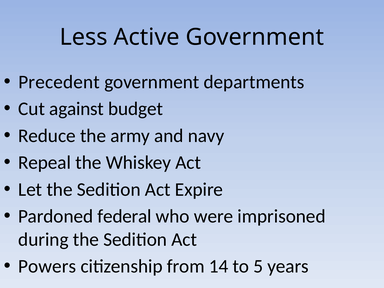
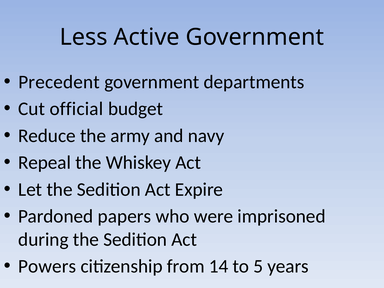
against: against -> official (76, 109)
federal: federal -> papers (124, 216)
